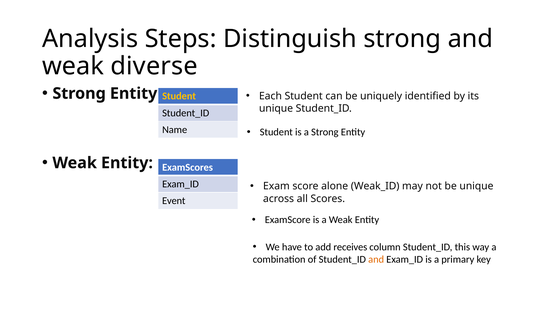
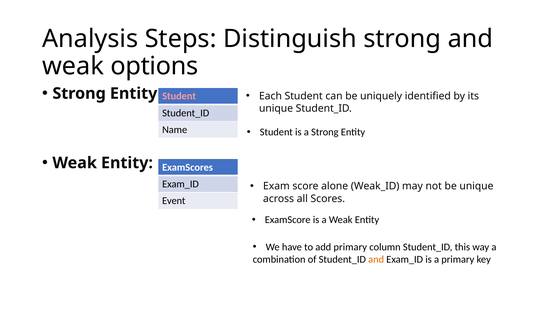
diverse: diverse -> options (154, 66)
Student colour: yellow -> pink (179, 96)
add receives: receives -> primary (350, 247)
